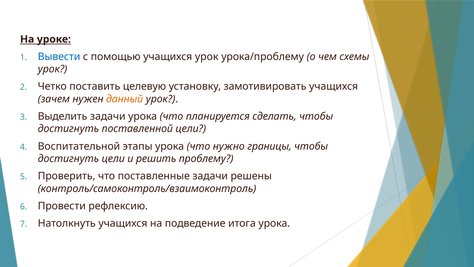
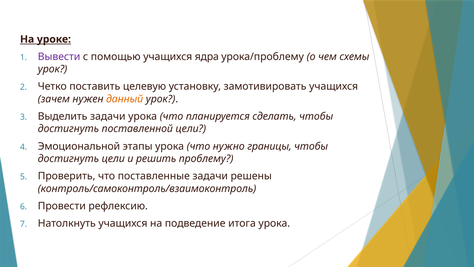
Вывести colour: blue -> purple (59, 57)
учащихся урок: урок -> ядра (207, 57)
Воспитательной: Воспитательной -> Эмоциональной (79, 146)
